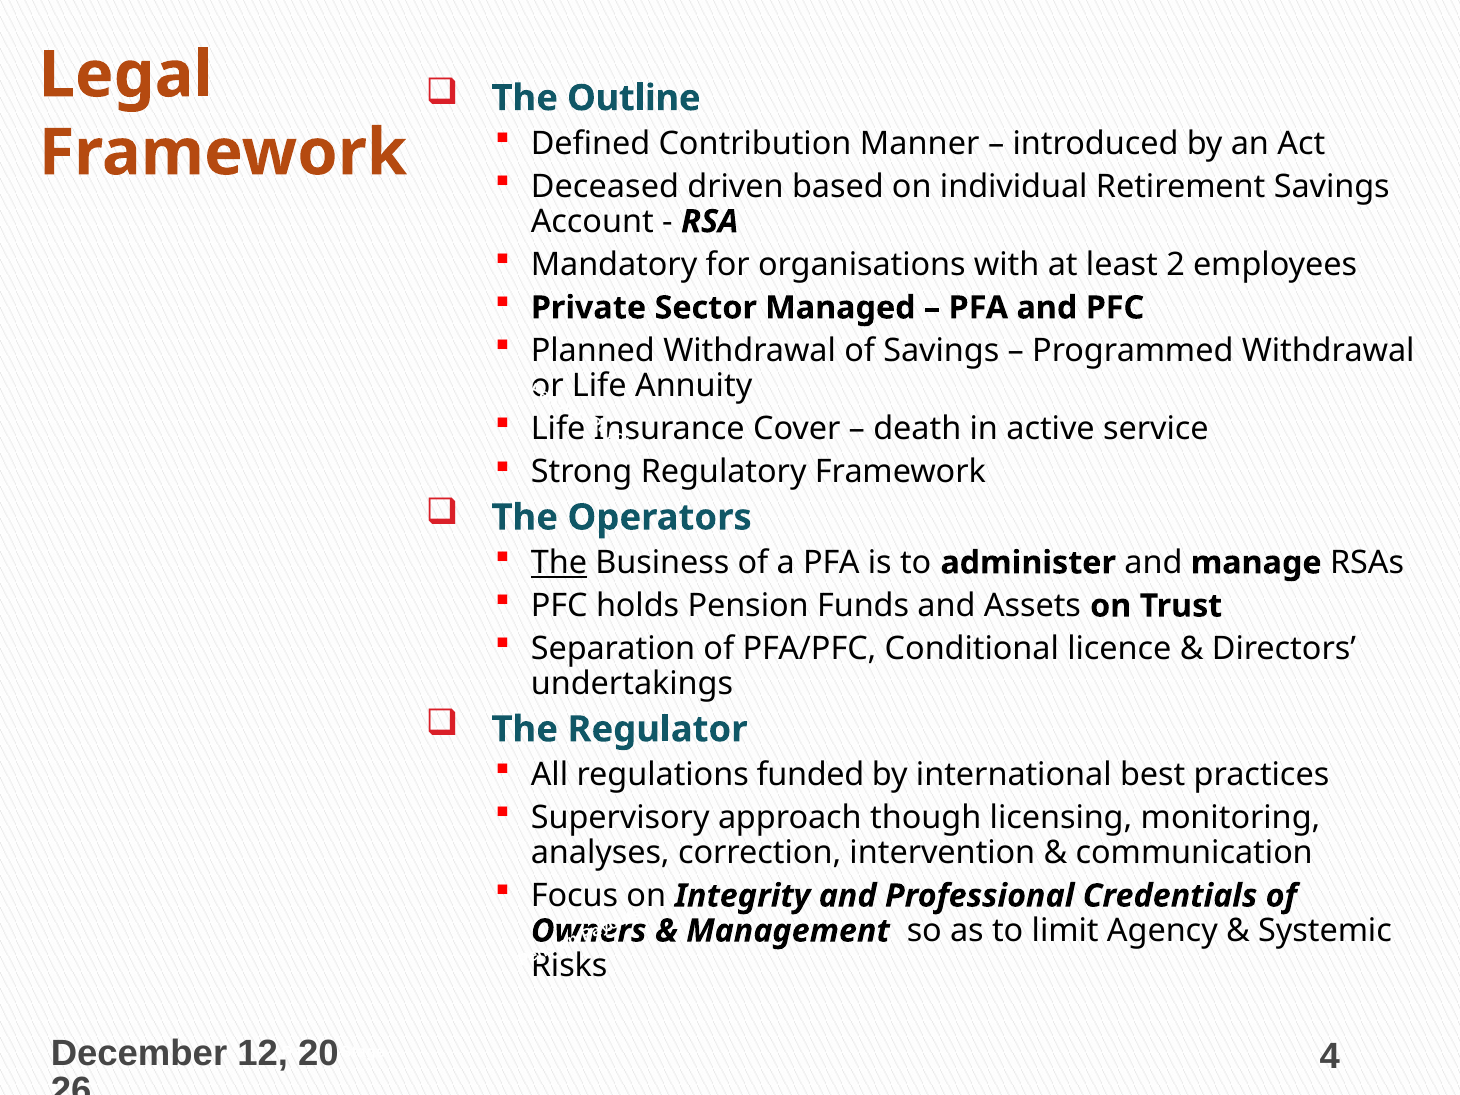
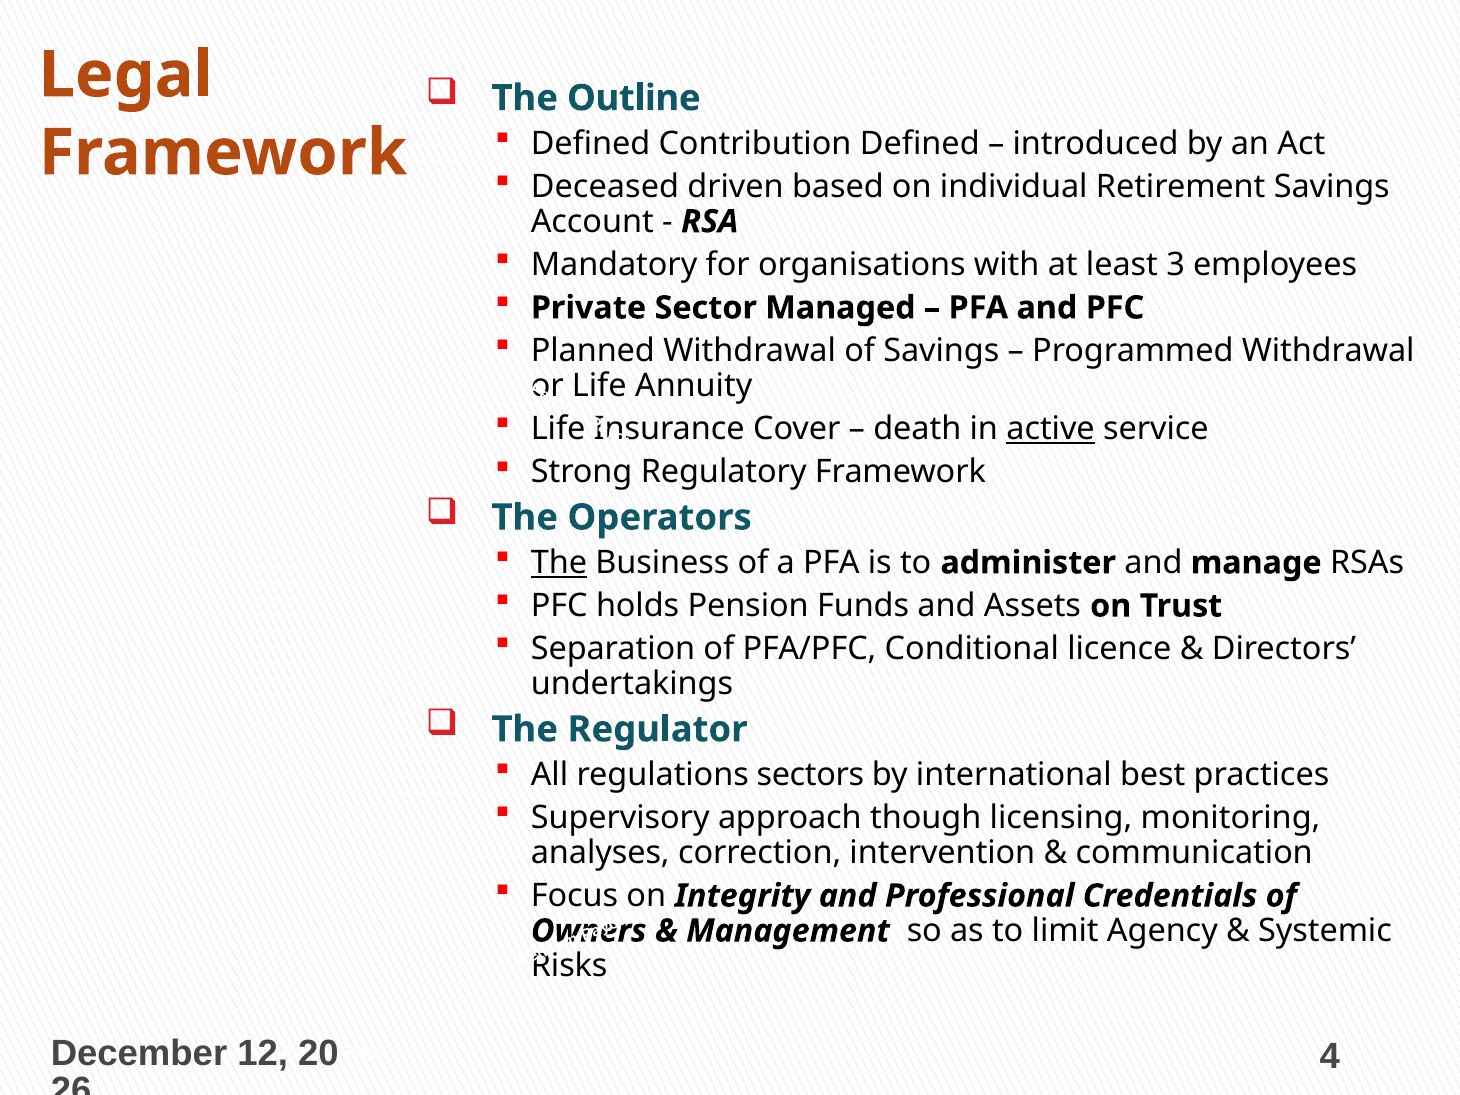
Contribution Manner: Manner -> Defined (920, 143)
2: 2 -> 3 (1176, 265)
active underline: none -> present (1051, 429)
funded: funded -> sectors (810, 775)
